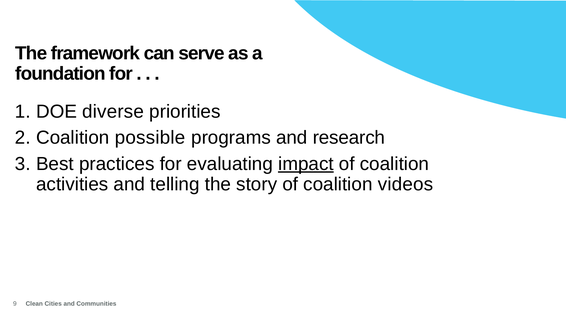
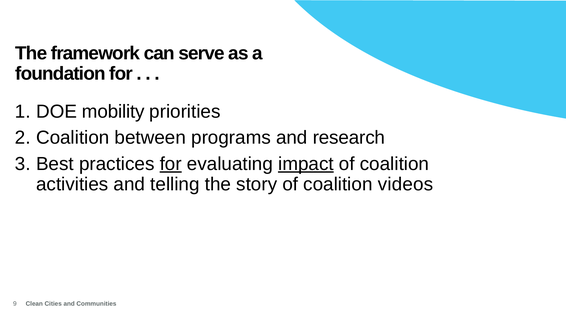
diverse: diverse -> mobility (113, 112)
possible: possible -> between (150, 138)
for underline: none -> present (171, 164)
